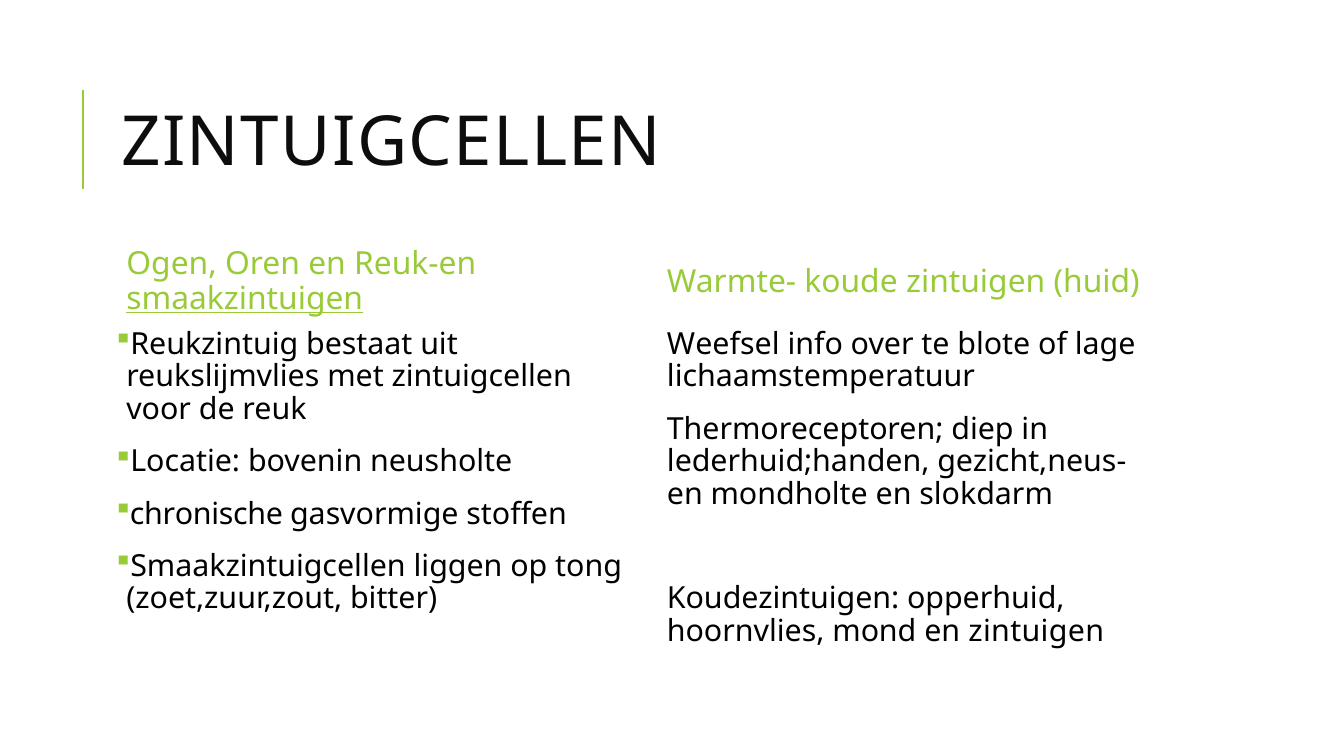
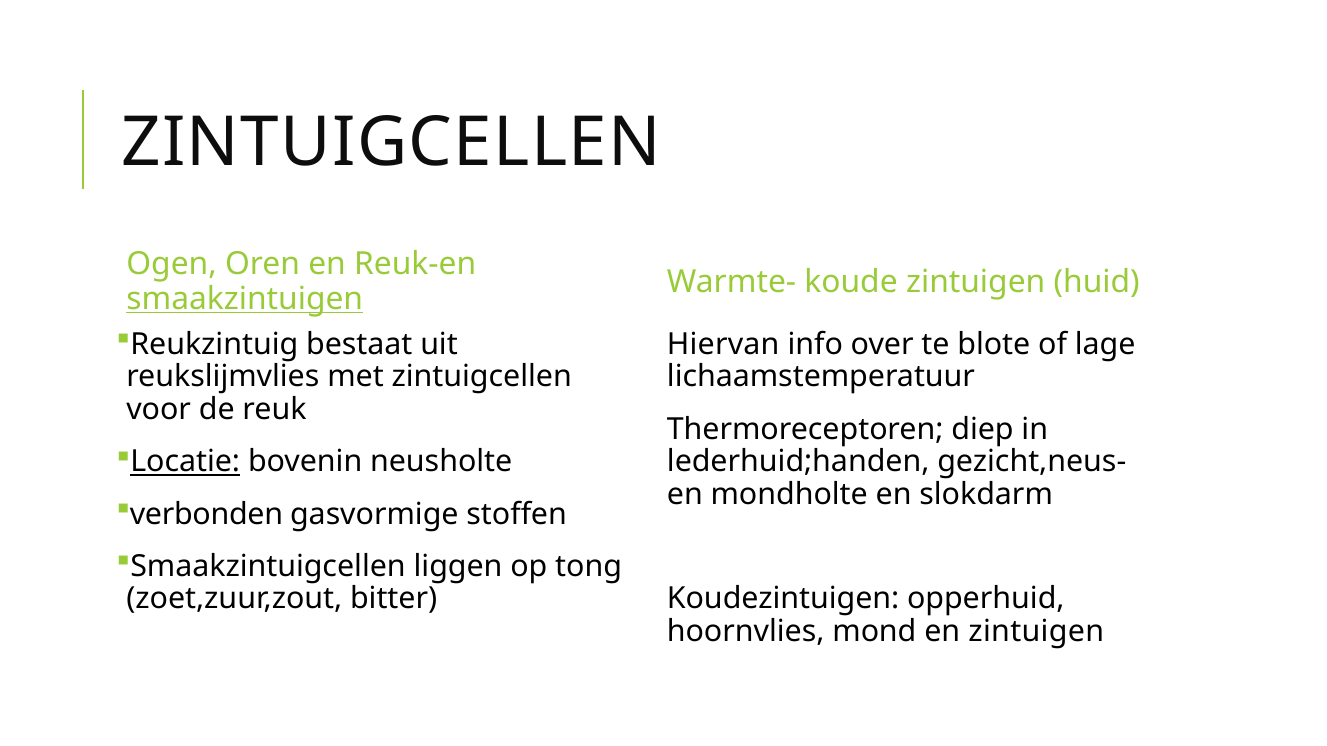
Weefsel: Weefsel -> Hiervan (723, 344)
Locatie underline: none -> present (185, 462)
chronische: chronische -> verbonden (206, 514)
